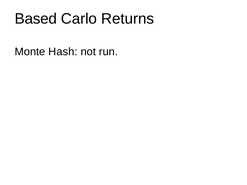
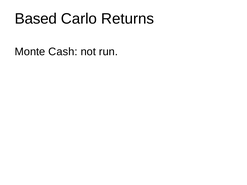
Hash: Hash -> Cash (63, 52)
